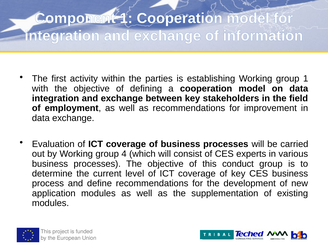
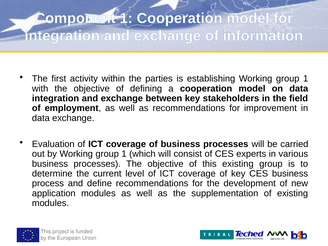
by Working group 4: 4 -> 1 (124, 154)
this conduct: conduct -> existing (238, 164)
